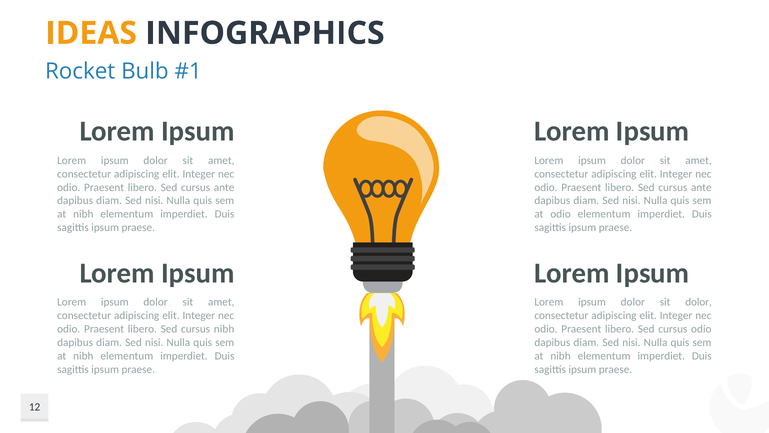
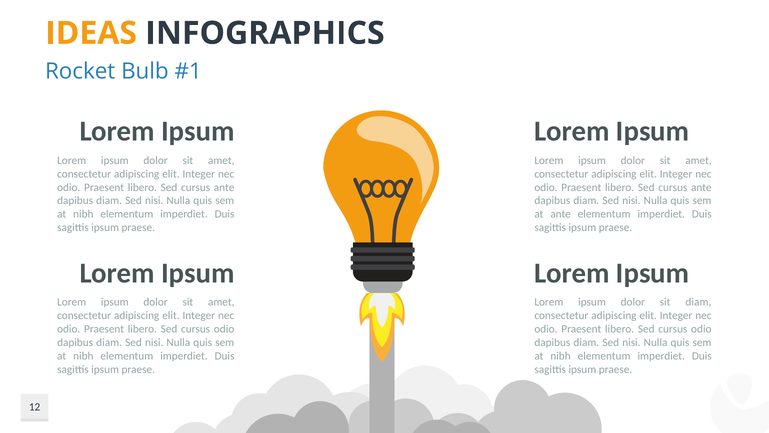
at odio: odio -> ante (561, 214)
sit dolor: dolor -> diam (698, 302)
nibh: nibh -> odio (224, 329)
